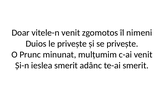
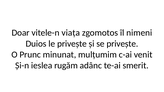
vitele-n venit: venit -> viața (71, 33)
ieslea smerit: smerit -> rugăm (66, 66)
